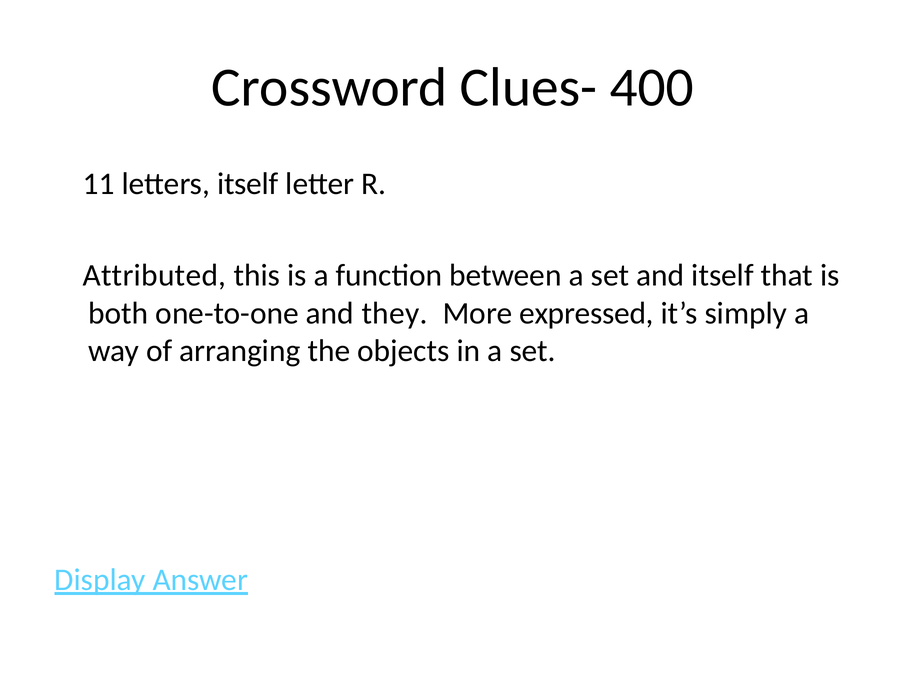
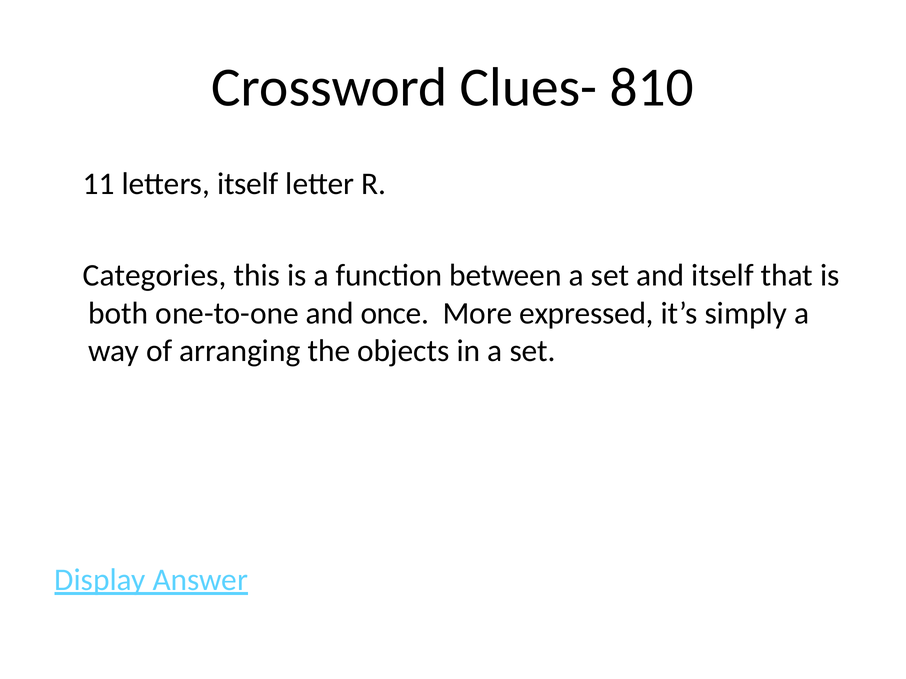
400: 400 -> 810 (652, 88)
Attributed: Attributed -> Categories (155, 276)
they: they -> once (395, 313)
